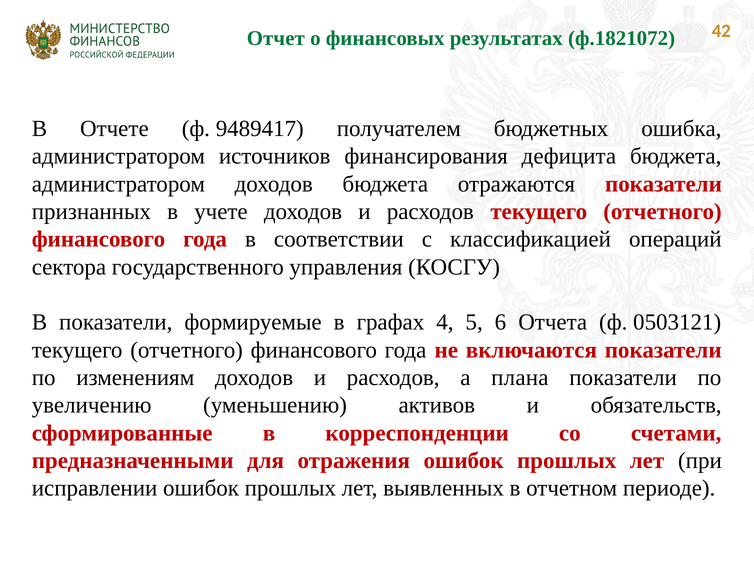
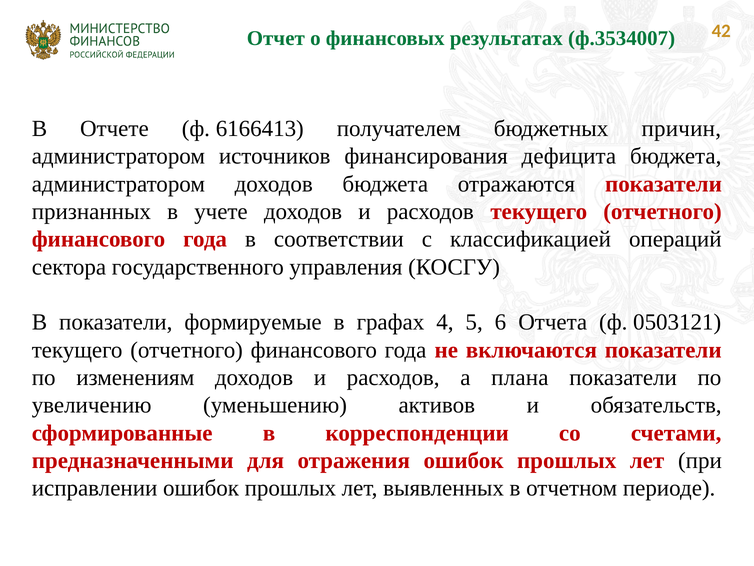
ф.1821072: ф.1821072 -> ф.3534007 (622, 38)
9489417: 9489417 -> 6166413 (260, 129)
ошибка: ошибка -> причин (681, 129)
